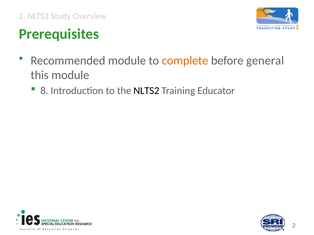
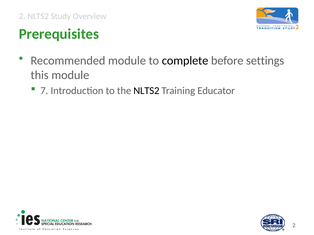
complete colour: orange -> black (185, 61)
general: general -> settings (265, 61)
8: 8 -> 7 (44, 91)
